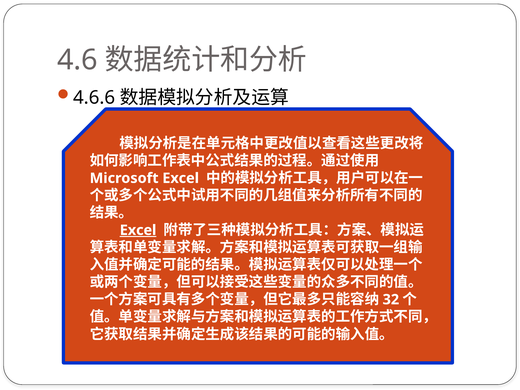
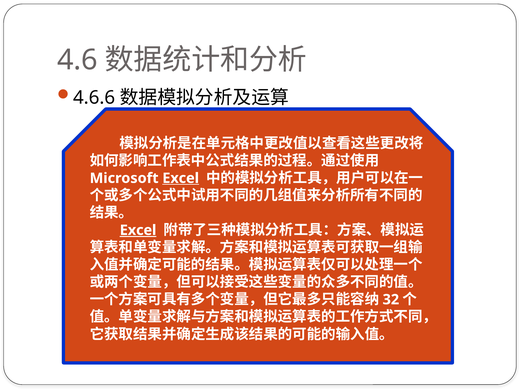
Excel underline: none -> present (181, 178)
